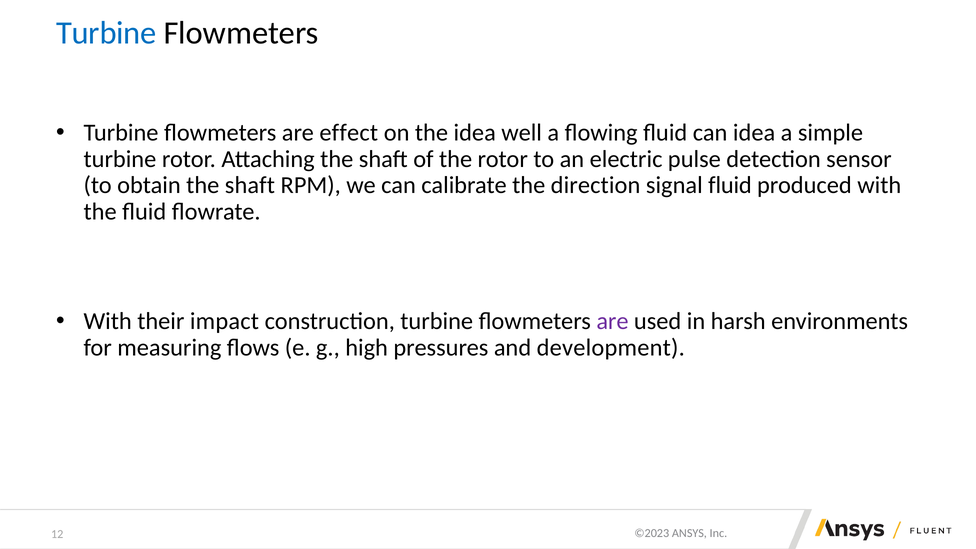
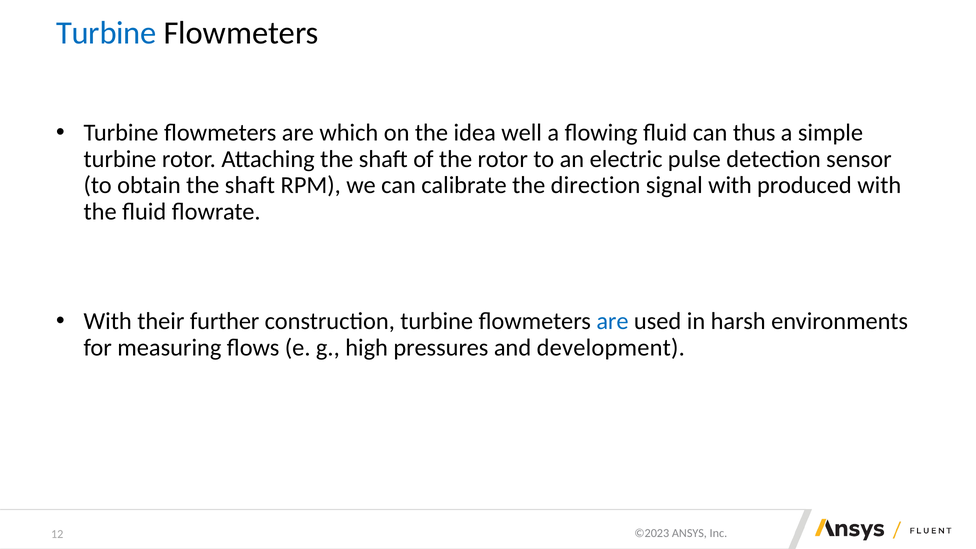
effect: effect -> which (349, 133)
can idea: idea -> thus (754, 133)
signal fluid: fluid -> with (730, 185)
impact: impact -> further (225, 321)
are colour: purple -> blue (612, 321)
